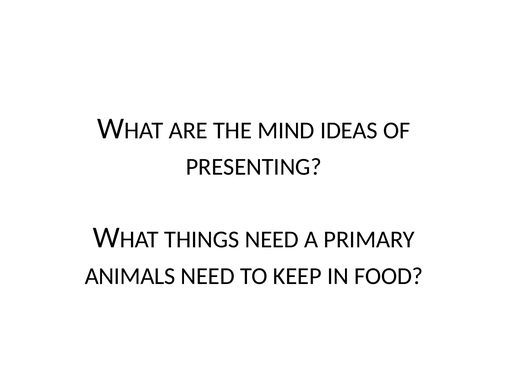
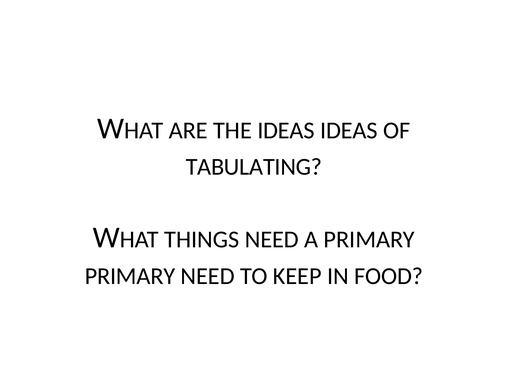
THE MIND: MIND -> IDEAS (286, 130)
PRESENTING: PRESENTING -> TABULATING (254, 167)
ANIMALS: ANIMALS -> PRIMARY (130, 276)
